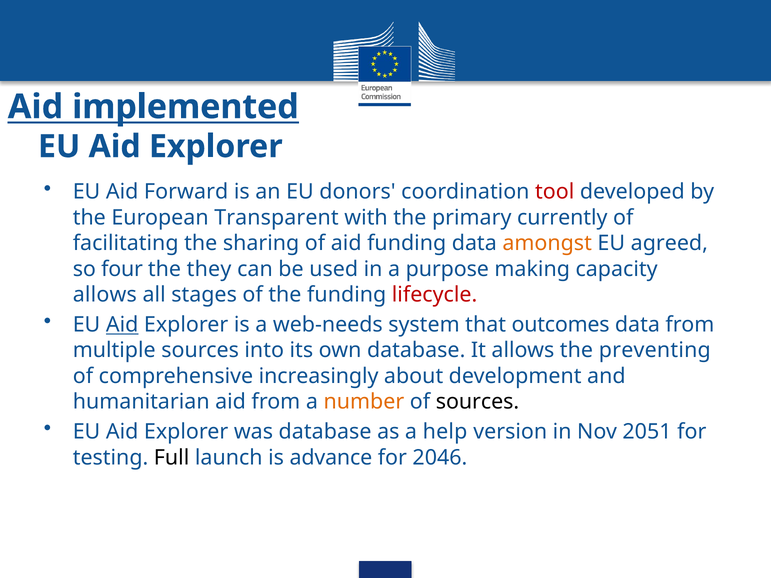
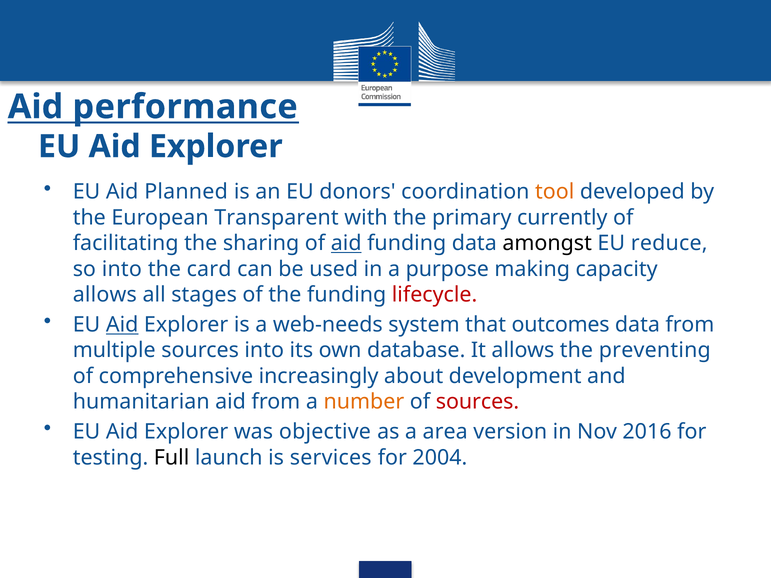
implemented: implemented -> performance (185, 107)
Forward: Forward -> Planned (186, 192)
tool colour: red -> orange (555, 192)
aid underline: none -> present (346, 243)
amongst colour: orange -> black (547, 243)
agreed: agreed -> reduce (669, 243)
so four: four -> into (122, 269)
they: they -> card (209, 269)
sources colour: black -> red (477, 402)
was database: database -> objective (325, 432)
help: help -> area (445, 432)
2051: 2051 -> 2016 (647, 432)
advance: advance -> services (331, 458)
2046: 2046 -> 2004 (440, 458)
